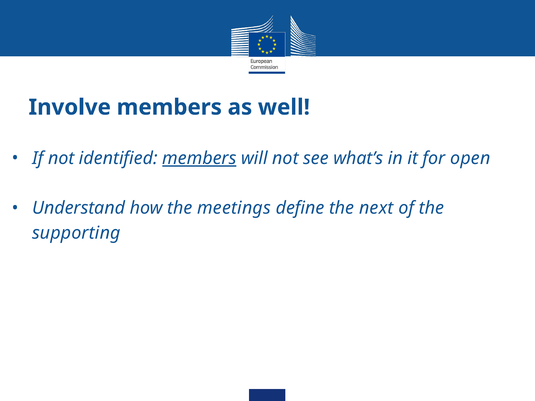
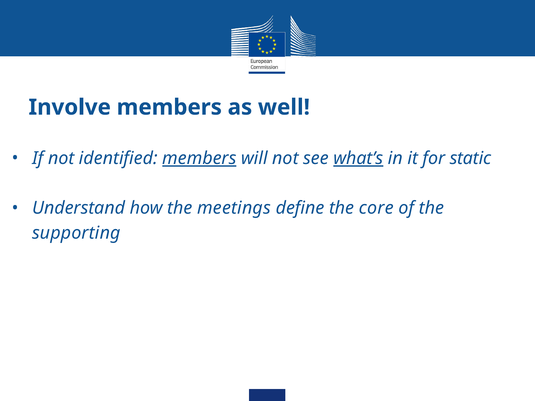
what’s underline: none -> present (358, 158)
open: open -> static (470, 158)
next: next -> core (376, 208)
